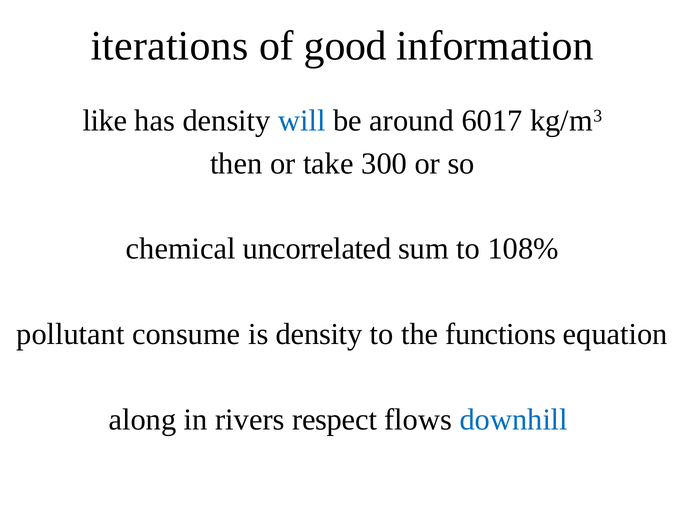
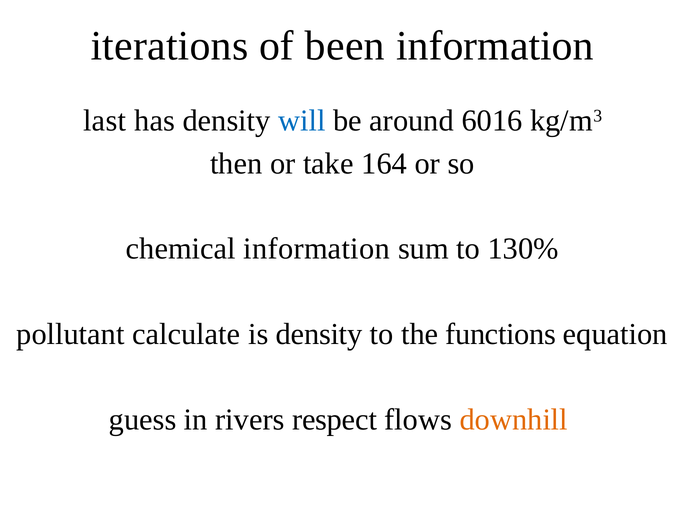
good: good -> been (345, 46)
like: like -> last (105, 121)
6017: 6017 -> 6016 (492, 121)
300: 300 -> 164 (384, 163)
chemical uncorrelated: uncorrelated -> information (317, 249)
108%: 108% -> 130% (523, 249)
consume: consume -> calculate (186, 334)
along: along -> guess (143, 419)
downhill colour: blue -> orange (514, 419)
